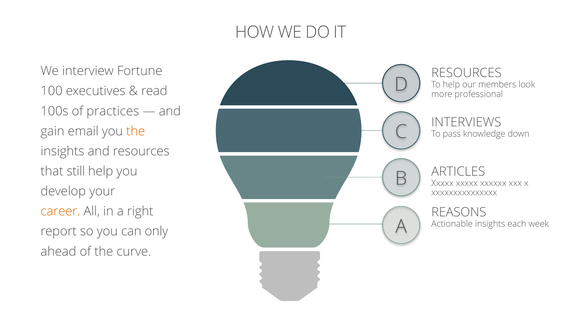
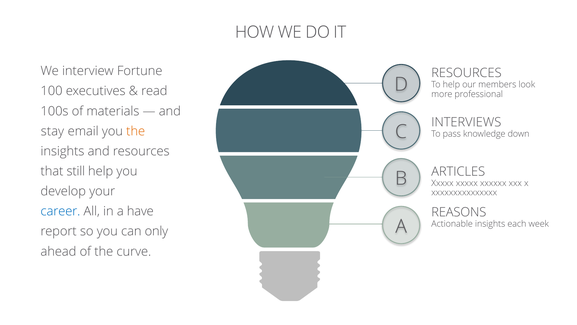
practices: practices -> materials (113, 111)
gain: gain -> stay (52, 131)
career colour: orange -> blue (60, 211)
right: right -> have (140, 211)
